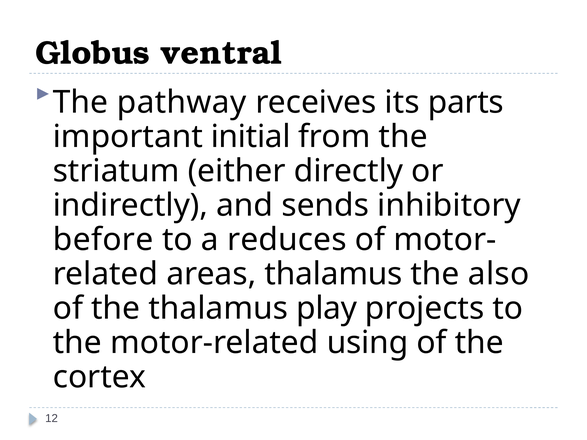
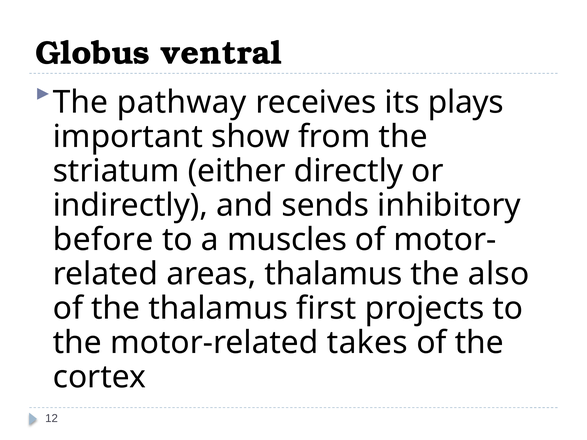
parts: parts -> plays (466, 103)
initial: initial -> show (251, 137)
reduces: reduces -> muscles (287, 240)
play: play -> first (326, 309)
using: using -> takes (367, 343)
